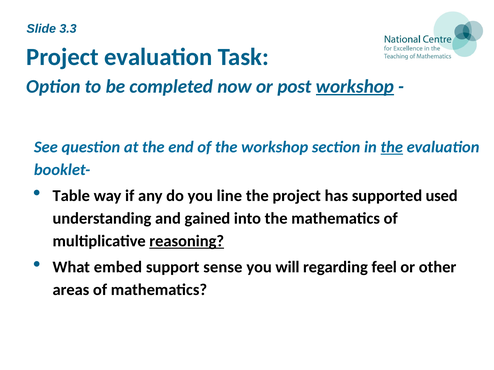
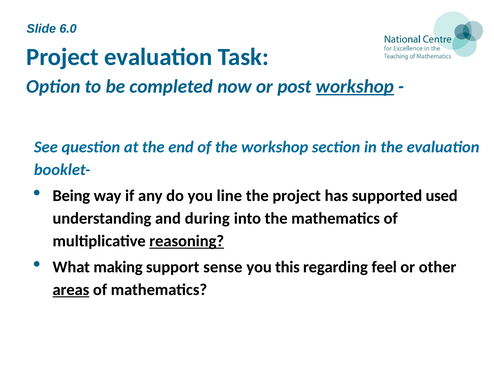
3.3: 3.3 -> 6.0 (68, 29)
the underline: present -> none (392, 147)
Table: Table -> Being (71, 196)
gained: gained -> during (207, 219)
embed: embed -> making (118, 267)
will: will -> this (287, 267)
areas underline: none -> present (71, 290)
